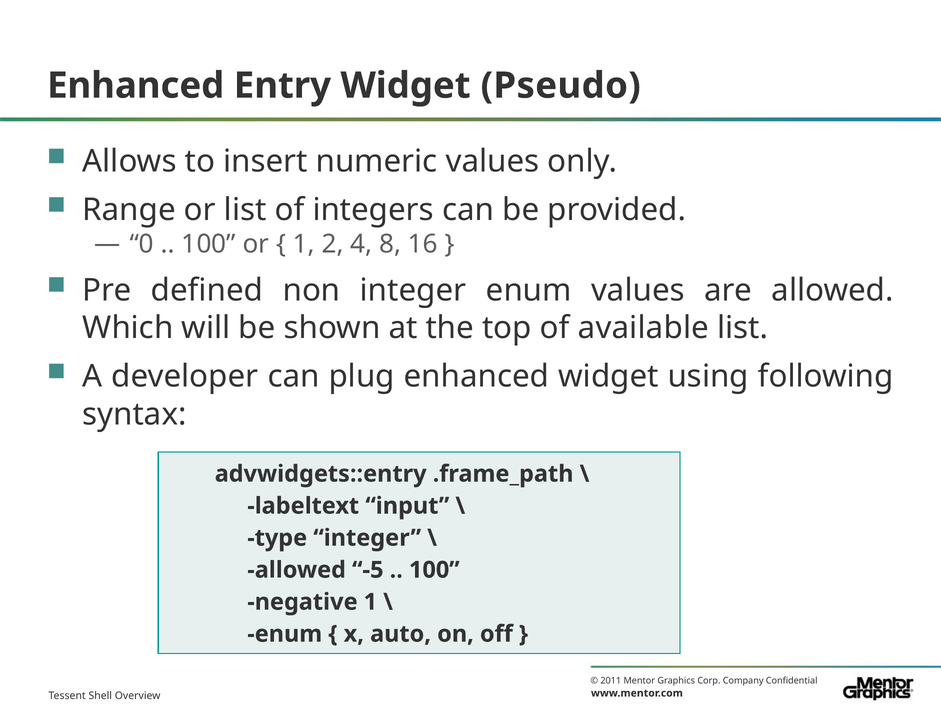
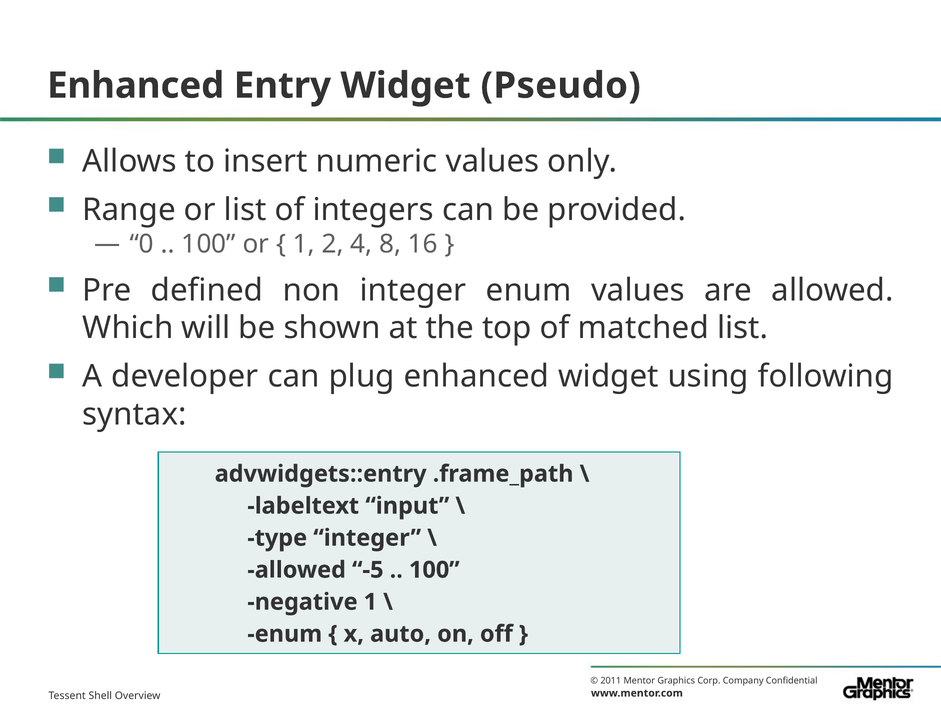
available: available -> matched (643, 328)
